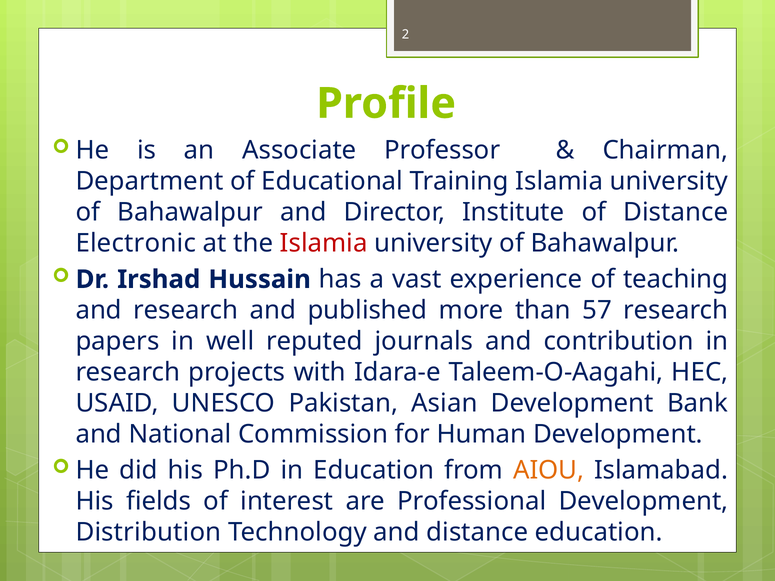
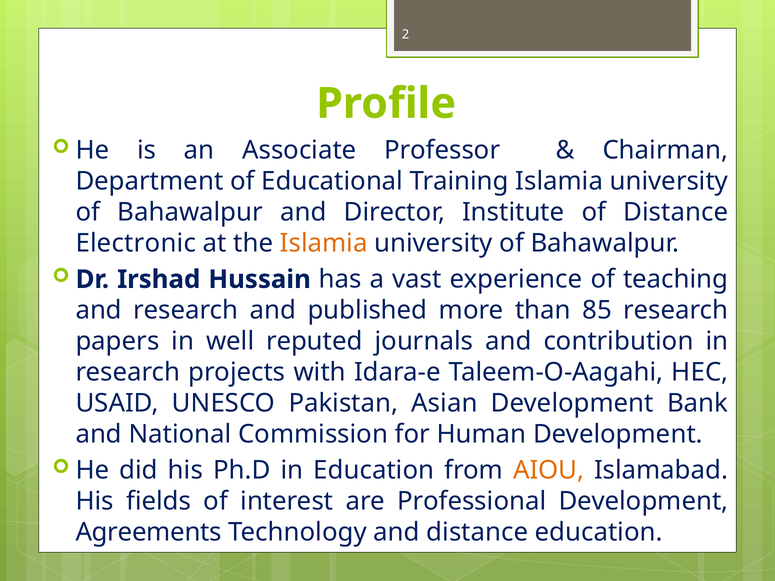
Islamia colour: red -> orange (324, 243)
57: 57 -> 85 (597, 311)
Distribution: Distribution -> Agreements (149, 533)
